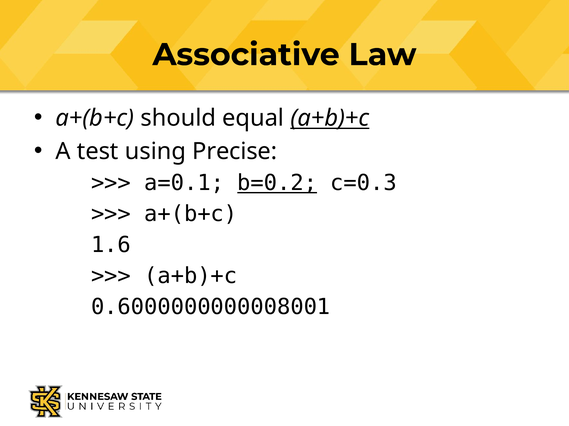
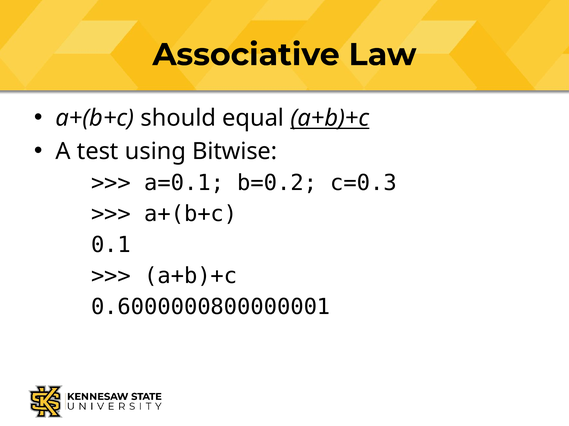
Precise: Precise -> Bitwise (235, 151)
b=0.2 underline: present -> none (277, 183)
1.6: 1.6 -> 0.1 (111, 245)
0.6000000000008001: 0.6000000000008001 -> 0.6000000800000001 (211, 307)
